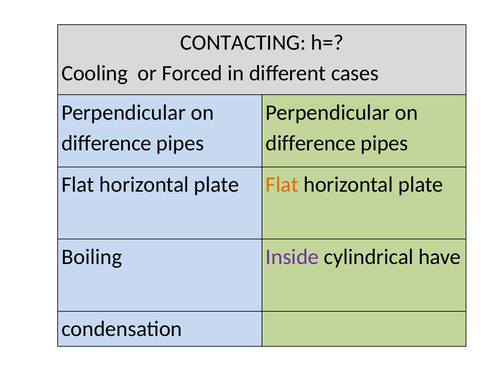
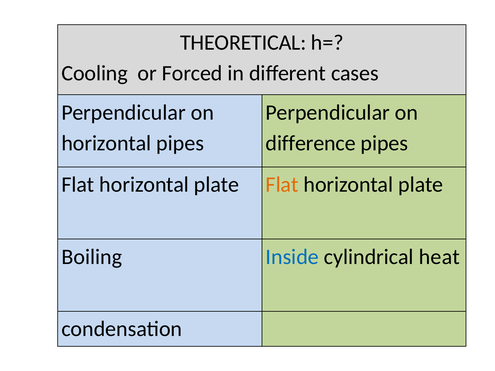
CONTACTING: CONTACTING -> THEORETICAL (243, 42)
difference: difference -> horizontal (106, 143)
Inside colour: purple -> blue (292, 257)
have: have -> heat (439, 257)
